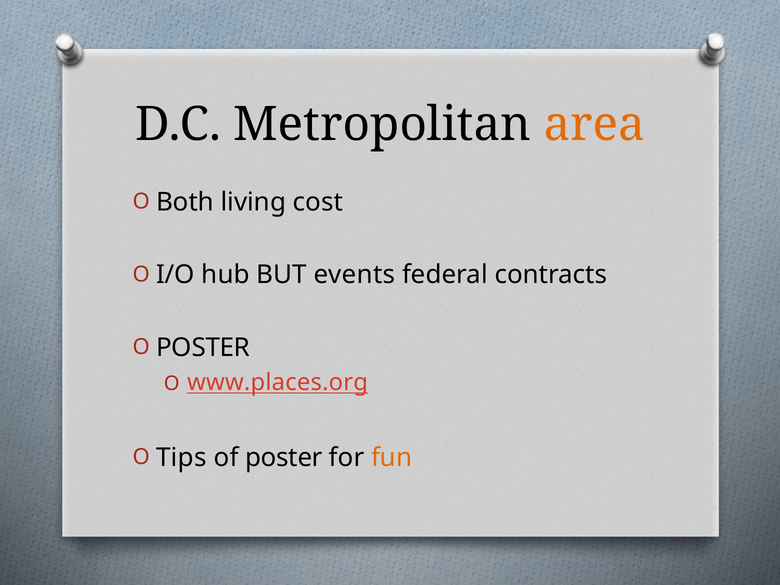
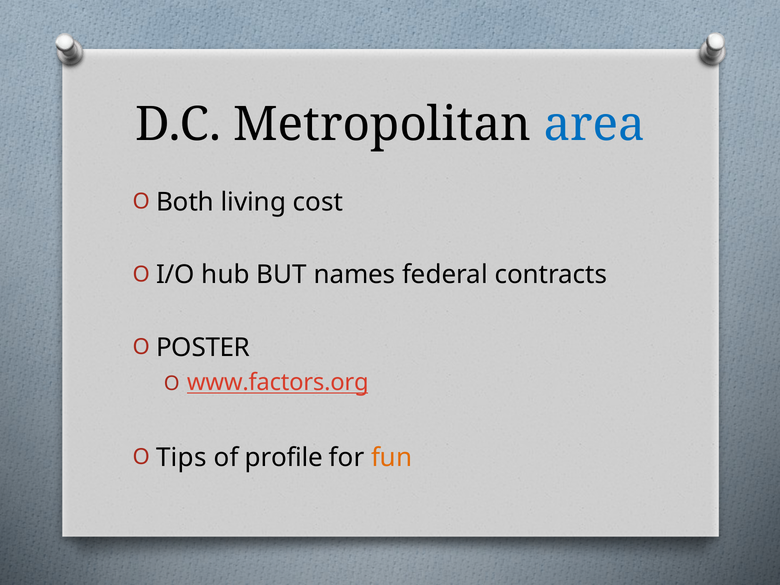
area colour: orange -> blue (594, 124)
events: events -> names (354, 275)
www.places.org: www.places.org -> www.factors.org (278, 382)
of poster: poster -> profile (284, 458)
